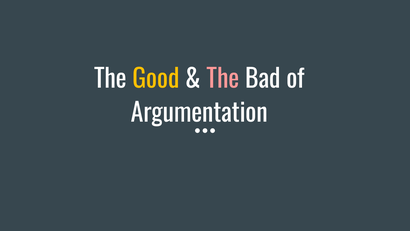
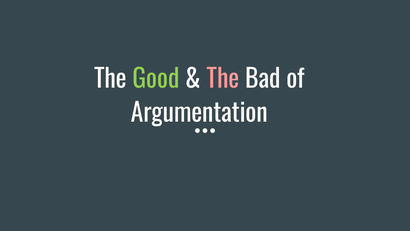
Good colour: yellow -> light green (156, 79)
